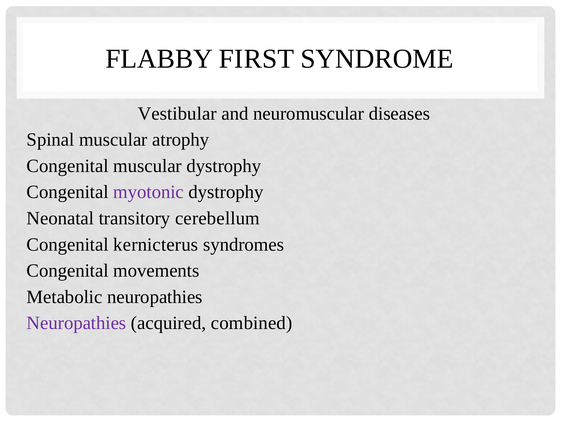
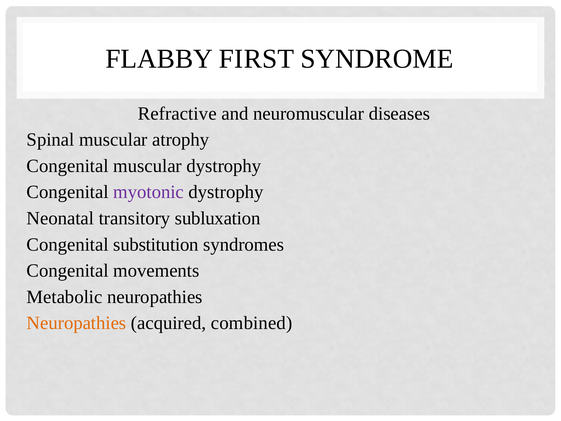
Vestibular: Vestibular -> Refractive (177, 114)
cerebellum: cerebellum -> subluxation (218, 218)
kernicterus: kernicterus -> substitution (156, 244)
Neuropathies colour: purple -> orange (76, 323)
